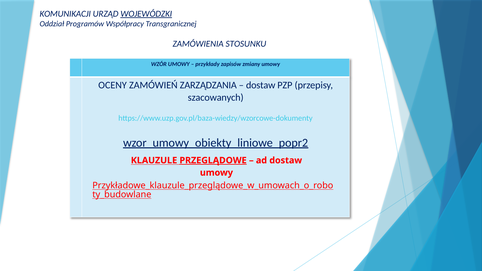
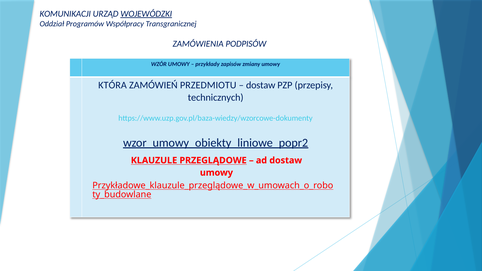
STOSUNKU: STOSUNKU -> PODPISÓW (246, 44)
OCENY: OCENY -> KTÓRA (113, 85)
ZARZĄDZANIA: ZARZĄDZANIA -> PRZEDMIOTU (208, 85)
szacowanych: szacowanych -> technicznych (216, 97)
PRZEGLĄDOWE underline: present -> none (213, 160)
